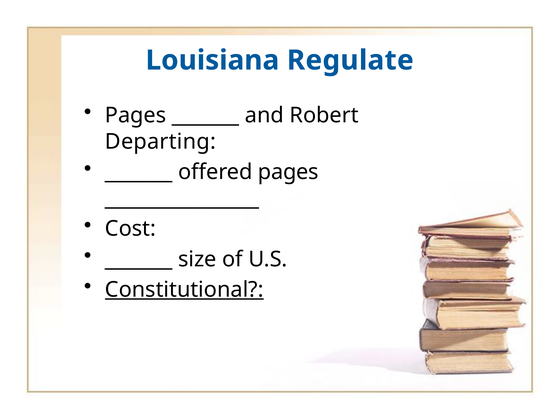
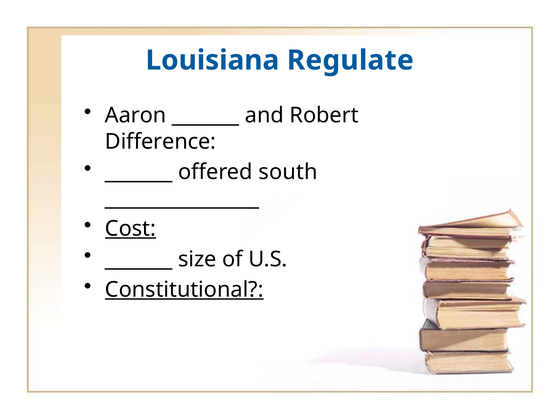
Pages: Pages -> Aaron (136, 115)
Departing: Departing -> Difference (161, 142)
offered pages: pages -> south (288, 172)
Cost underline: none -> present (130, 229)
